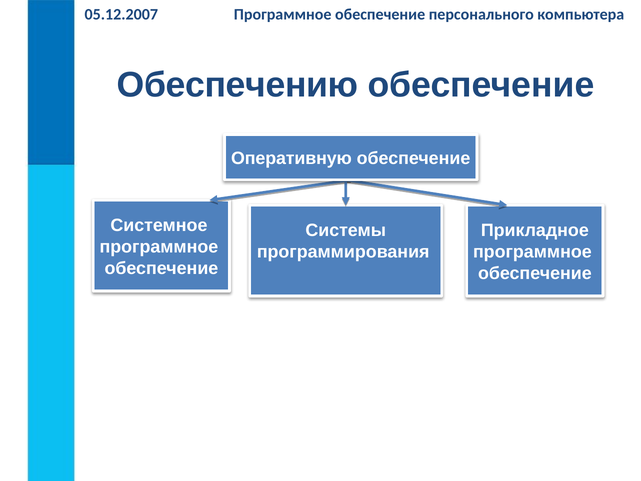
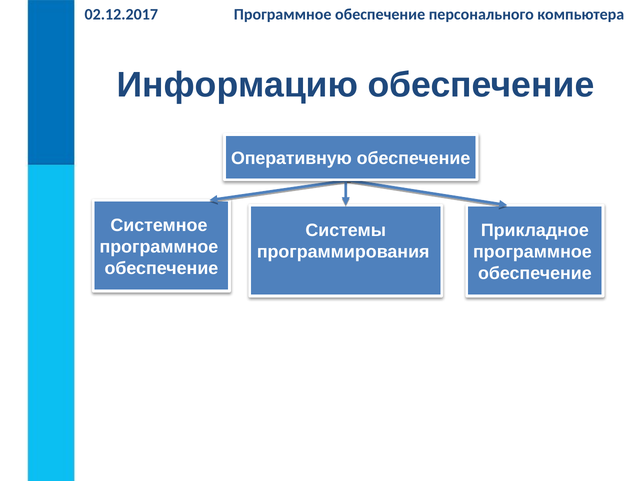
05.12.2007: 05.12.2007 -> 02.12.2017 (121, 14)
Обеспечению: Обеспечению -> Информацию (237, 85)
